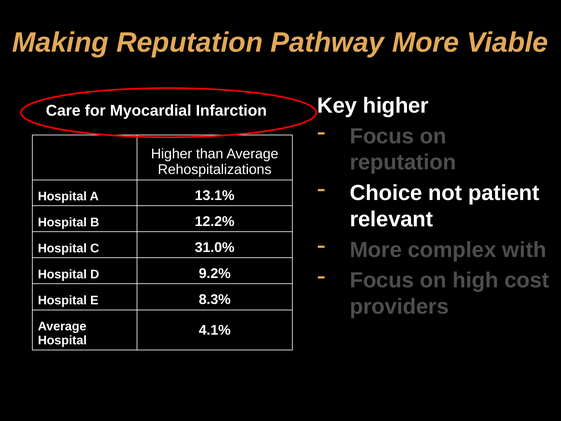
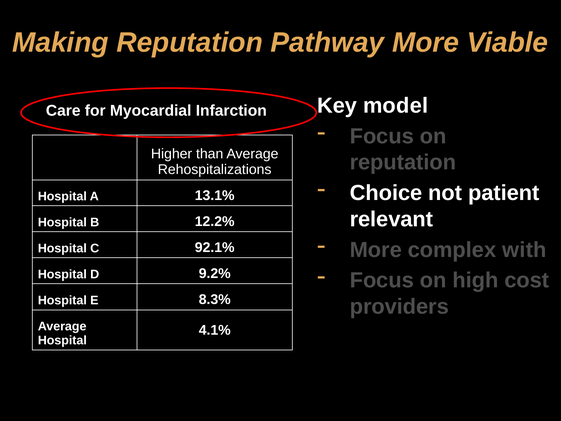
Key higher: higher -> model (396, 106)
31.0%: 31.0% -> 92.1% (215, 247)
